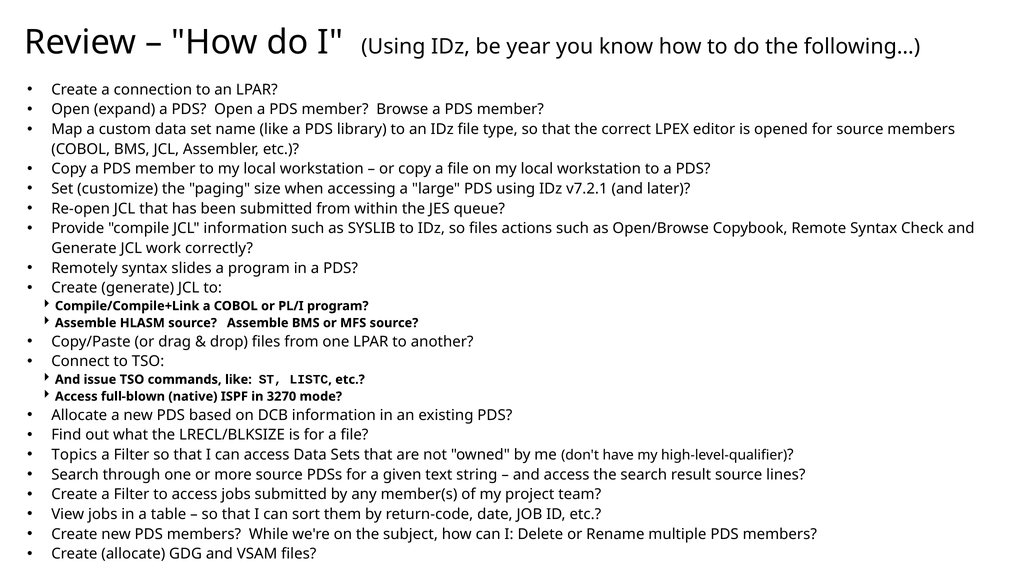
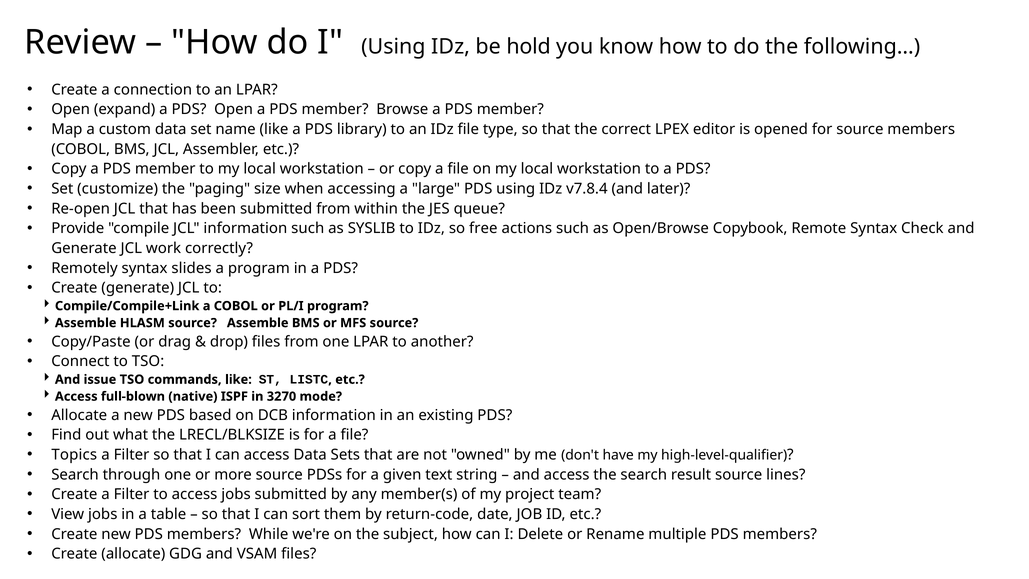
year: year -> hold (529, 47)
v7.2.1: v7.2.1 -> v7.8.4 (587, 189)
so files: files -> free (483, 228)
